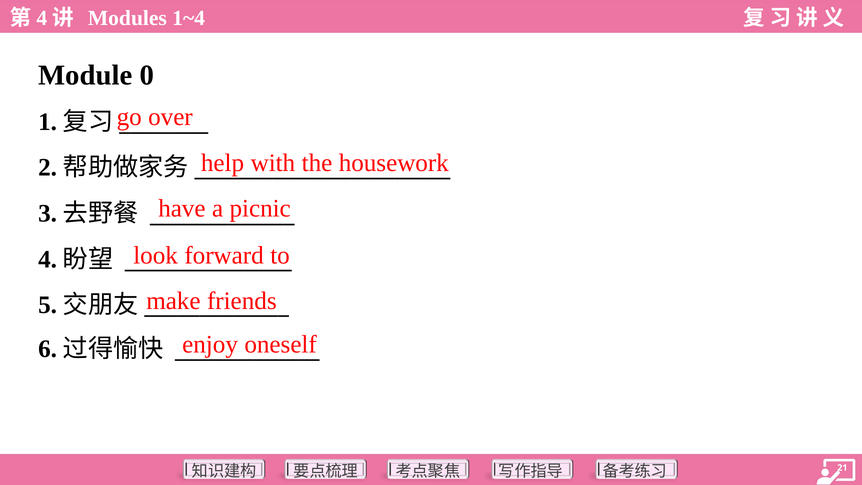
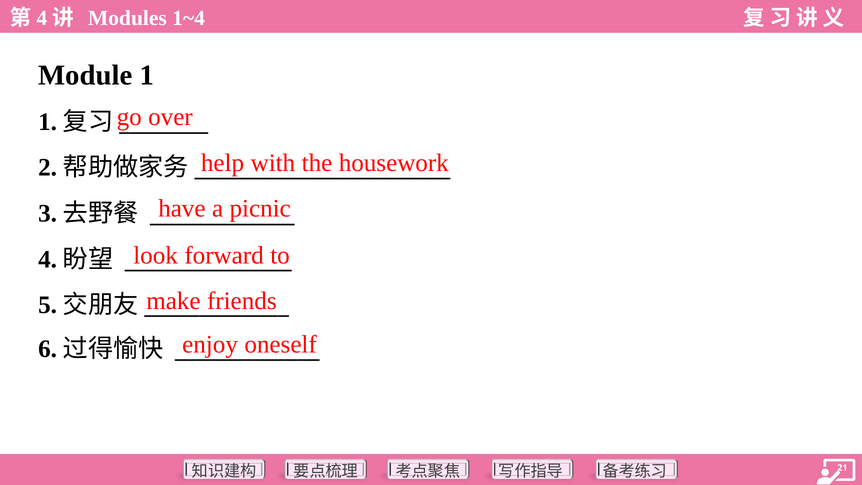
Module 0: 0 -> 1 (147, 75)
